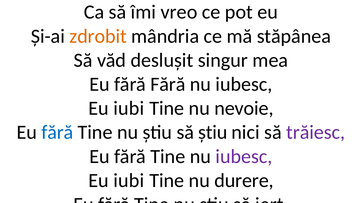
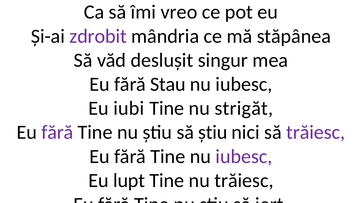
zdrobit colour: orange -> purple (98, 36)
fără Fără: Fără -> Stau (168, 85)
nevoie: nevoie -> strigăt (244, 109)
fără colour: blue -> purple (57, 133)
iubi: iubi -> lupt (129, 181)
nu durere: durere -> trăiesc (244, 181)
